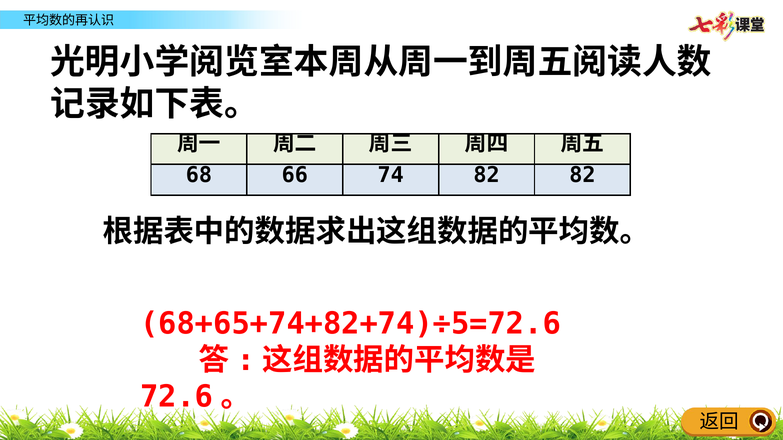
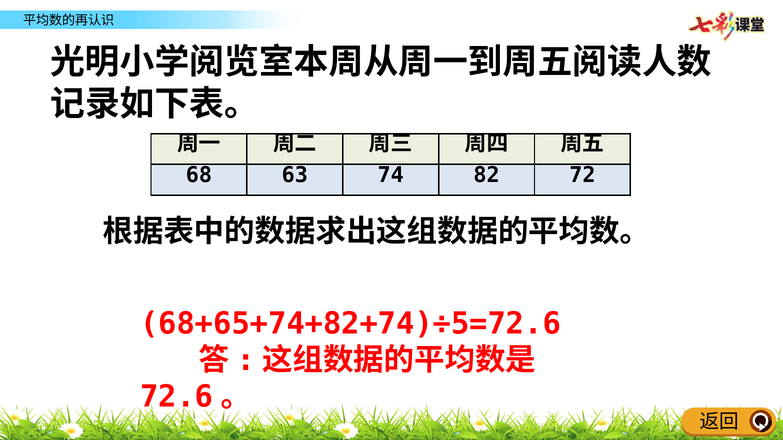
66: 66 -> 63 (295, 175)
82 82: 82 -> 72 (582, 175)
